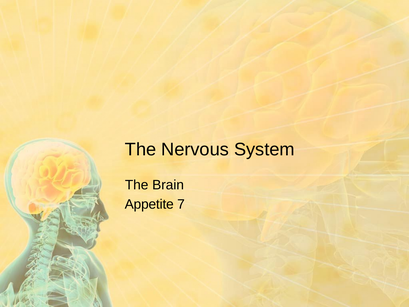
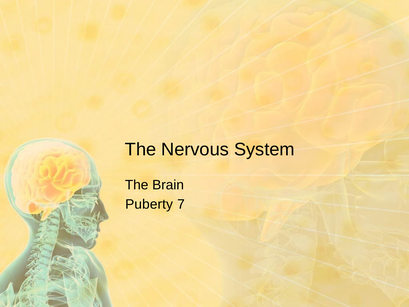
Appetite: Appetite -> Puberty (149, 204)
